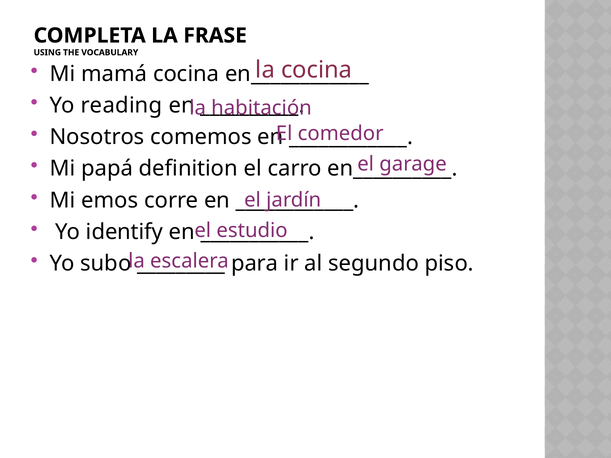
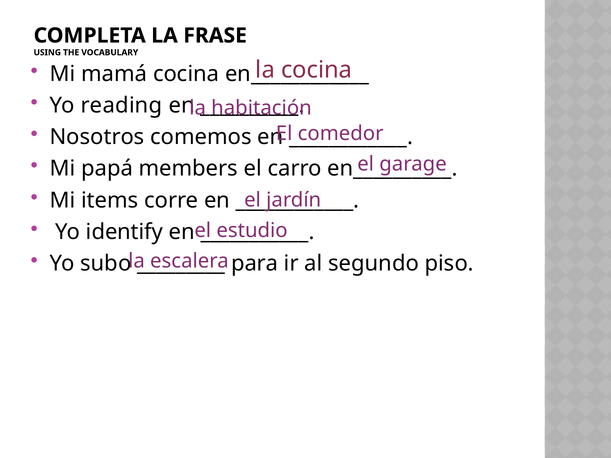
definition: definition -> members (188, 169)
emos: emos -> items (110, 200)
